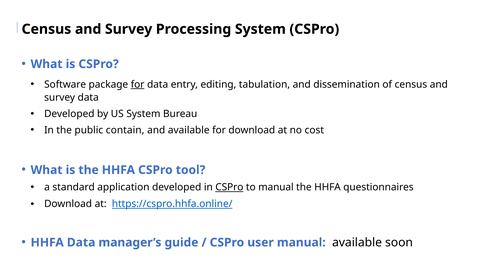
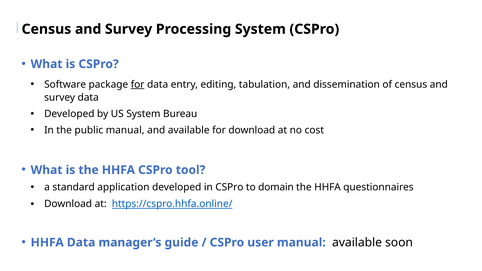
public contain: contain -> manual (125, 130)
CSPro underline: present -> none (229, 187)
to manual: manual -> domain (276, 187)
